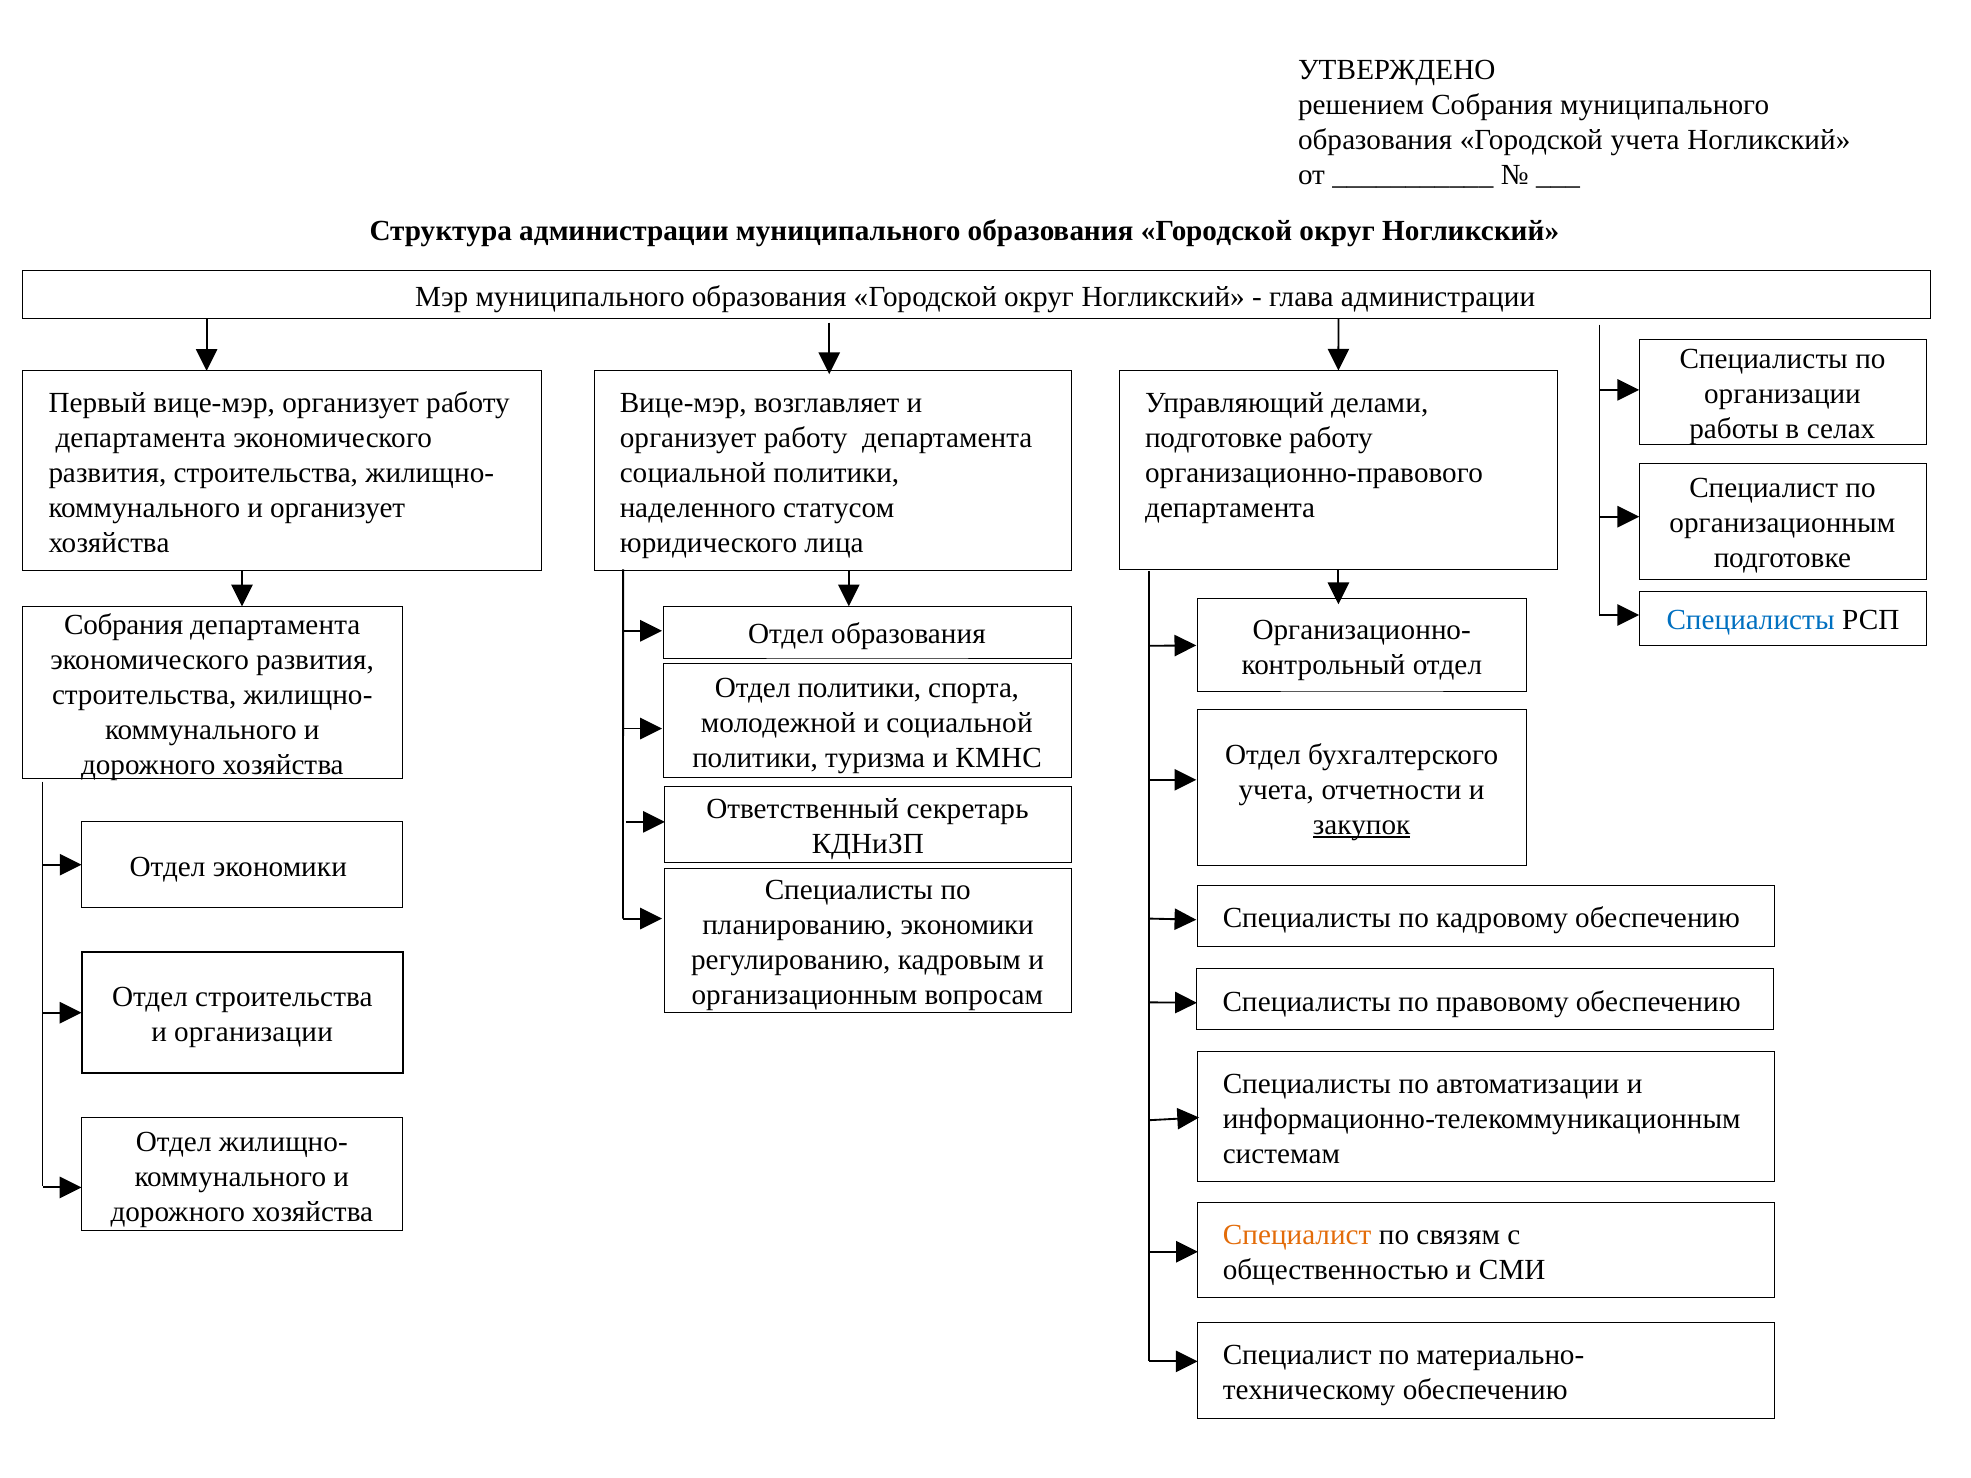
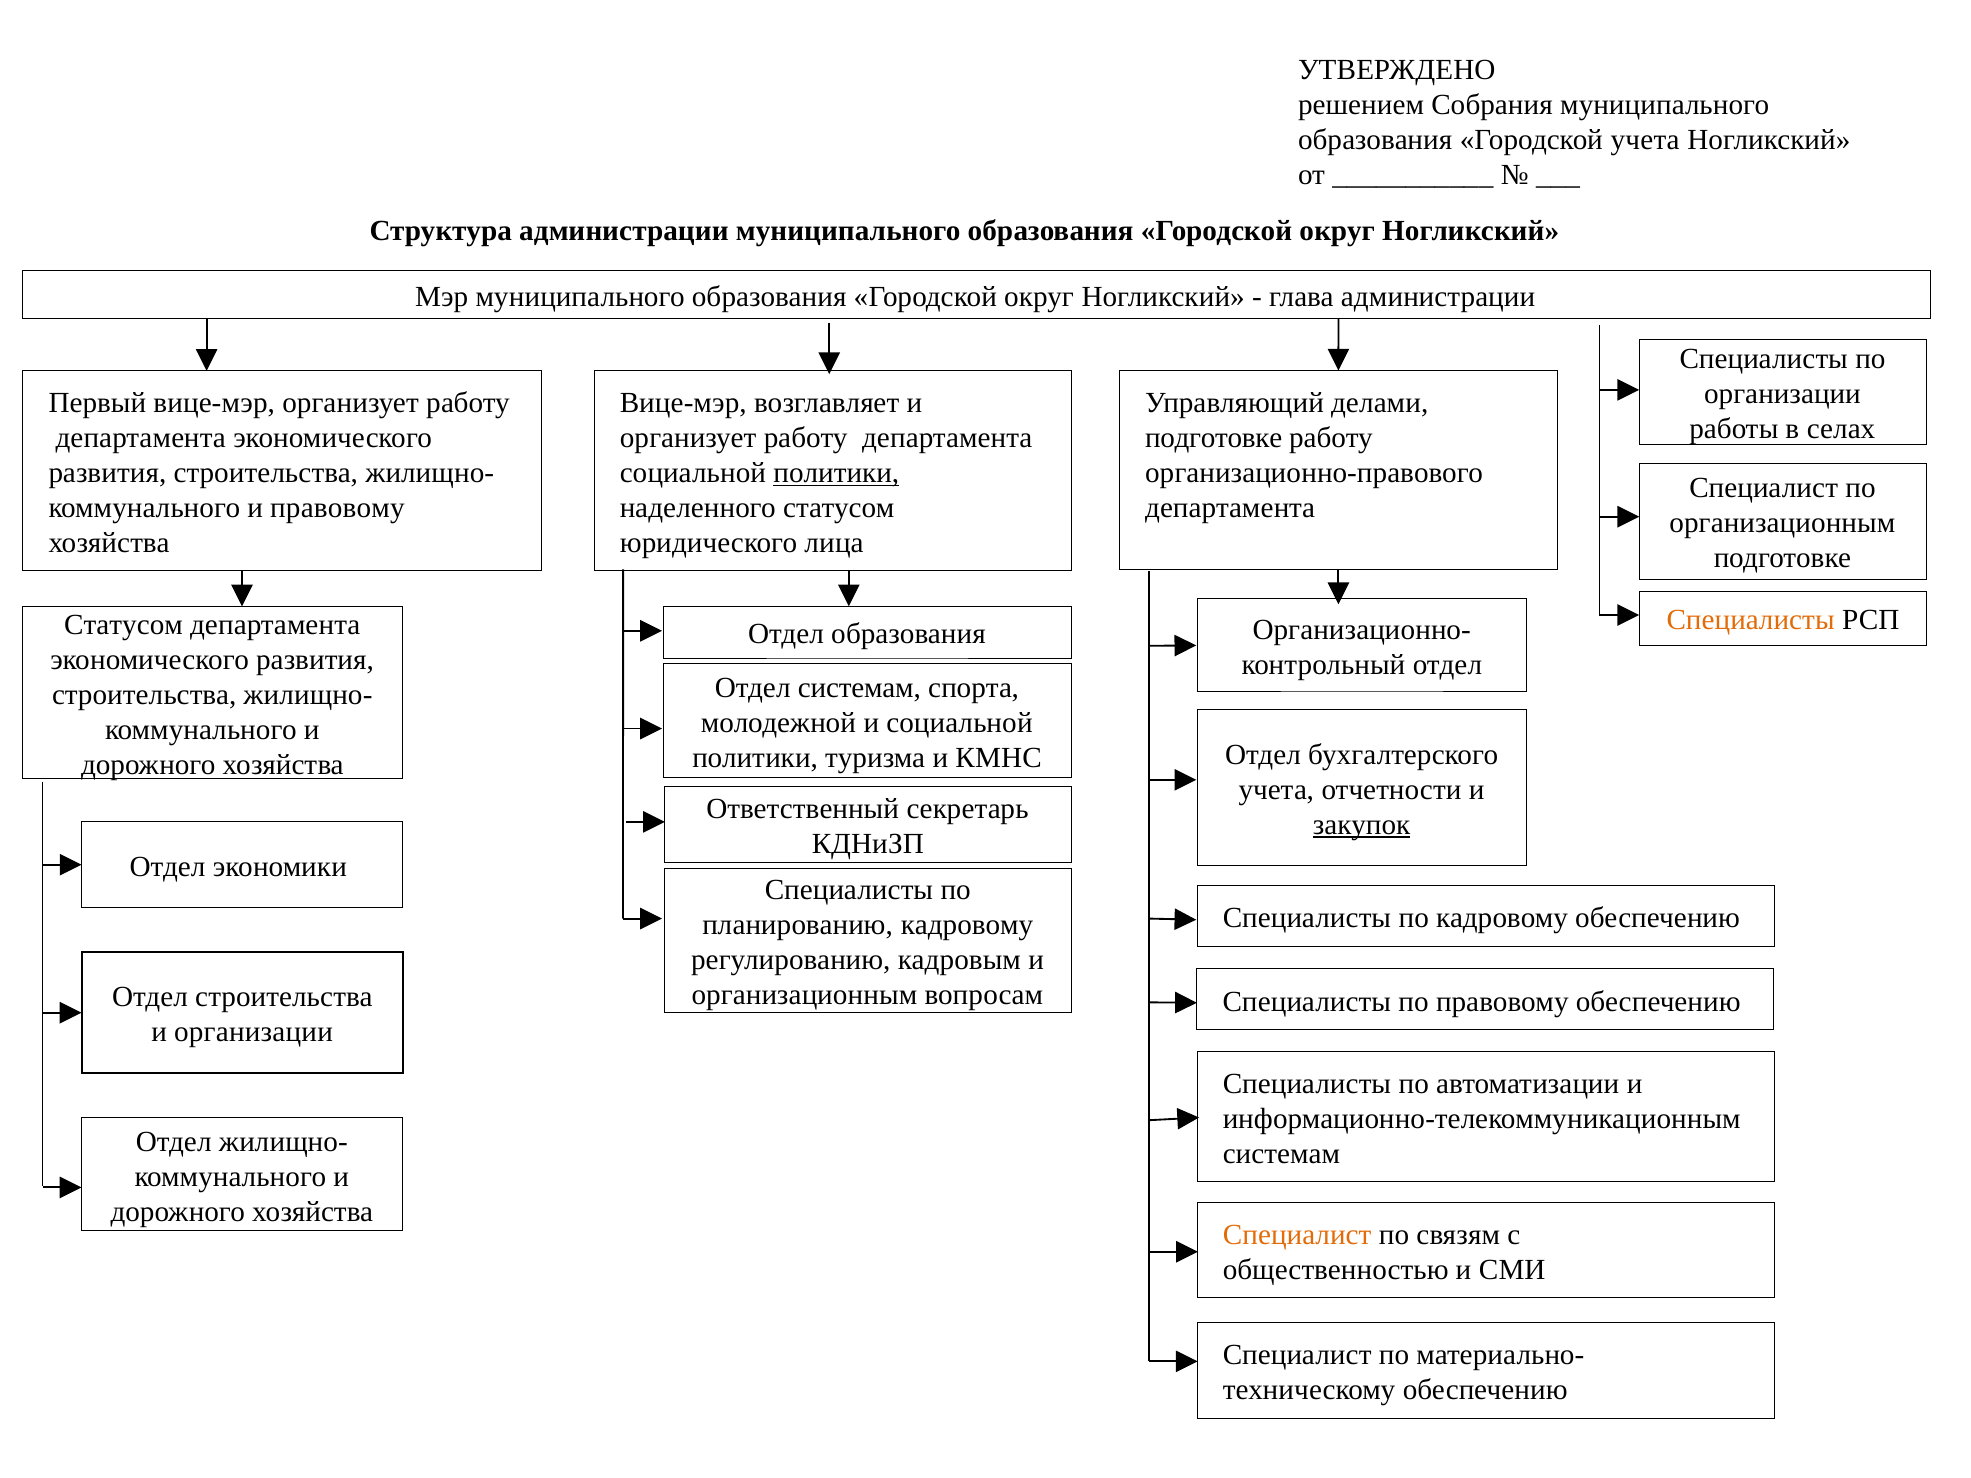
политики underline: none -> present (836, 473)
организует: организует -> правовому (337, 508)
Специалисты colour: blue -> orange (1751, 620)
Собрания: Собрания -> Статусом (123, 625)
Отдел политики: политики -> системам (859, 688)
планированию экономики: экономики -> кадровому (967, 925)
